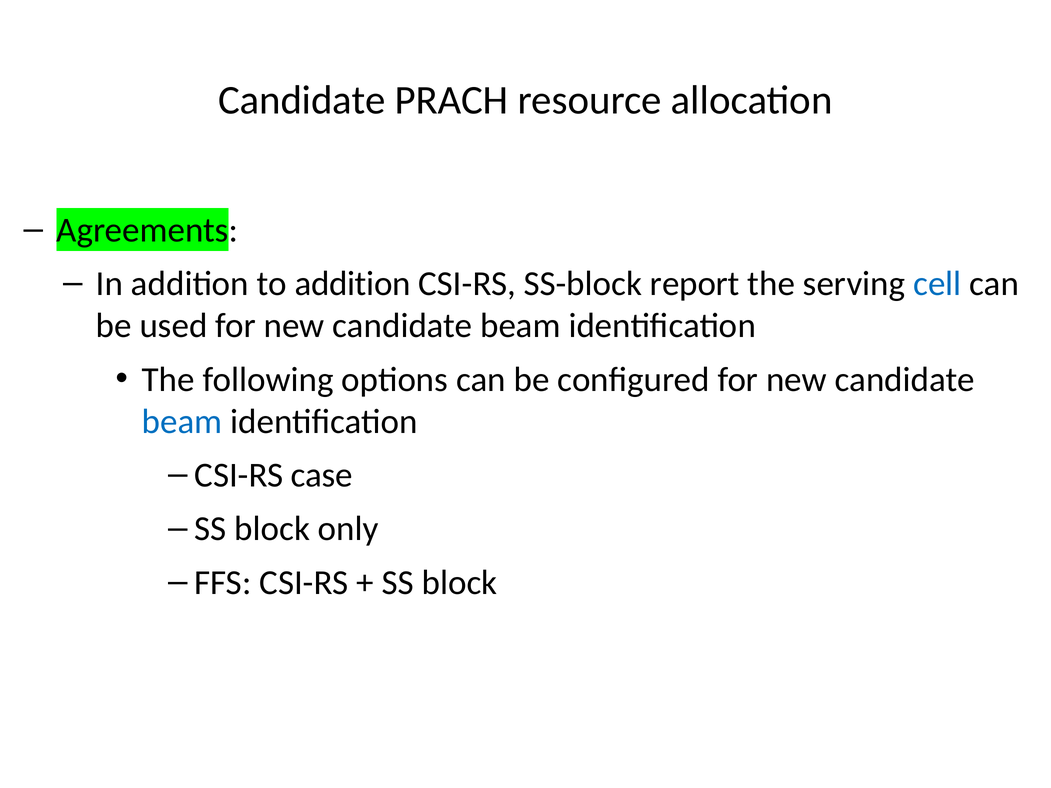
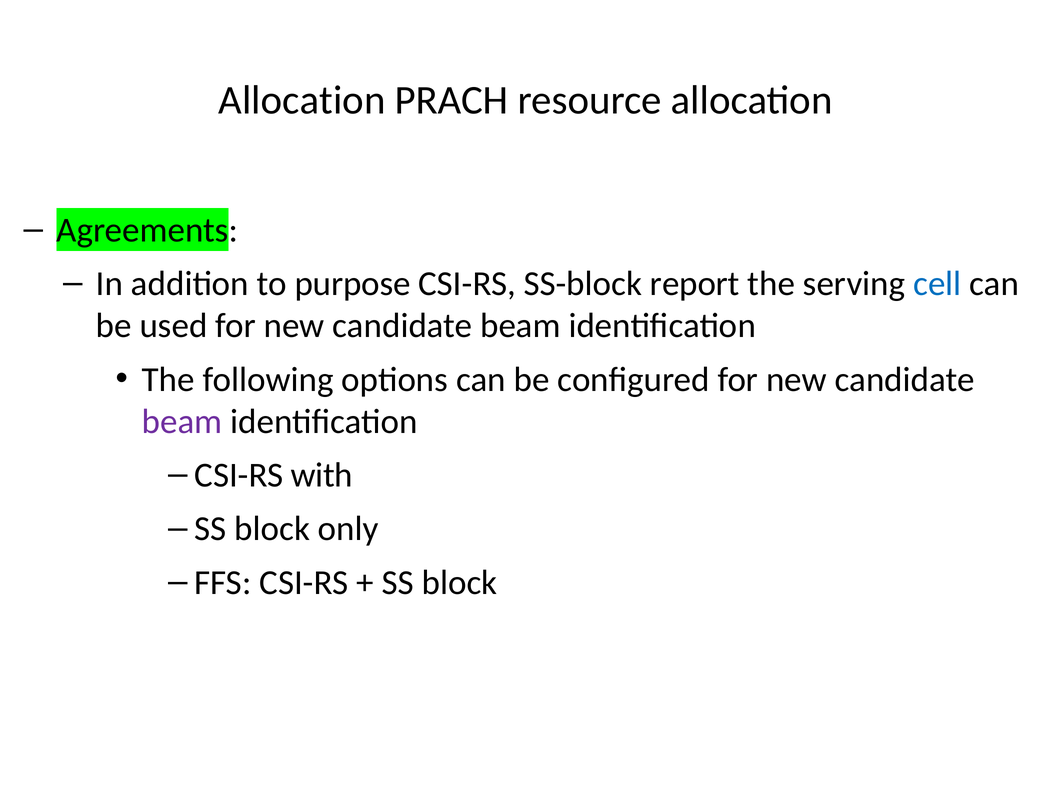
Candidate: Candidate -> Allocation (302, 100)
to addition: addition -> purpose (353, 284)
beam colour: blue -> purple (182, 422)
case: case -> with (322, 475)
